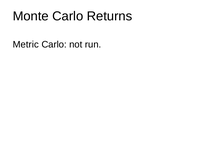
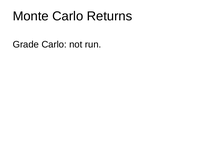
Metric: Metric -> Grade (26, 44)
